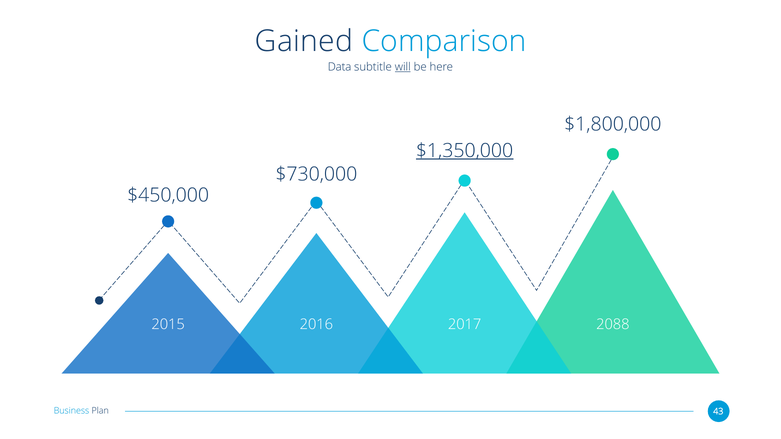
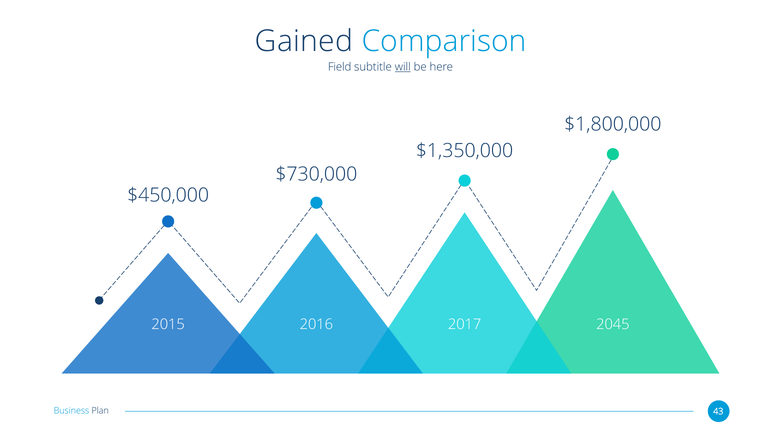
Data: Data -> Field (340, 67)
$1,350,000 underline: present -> none (465, 151)
2088: 2088 -> 2045 (613, 325)
